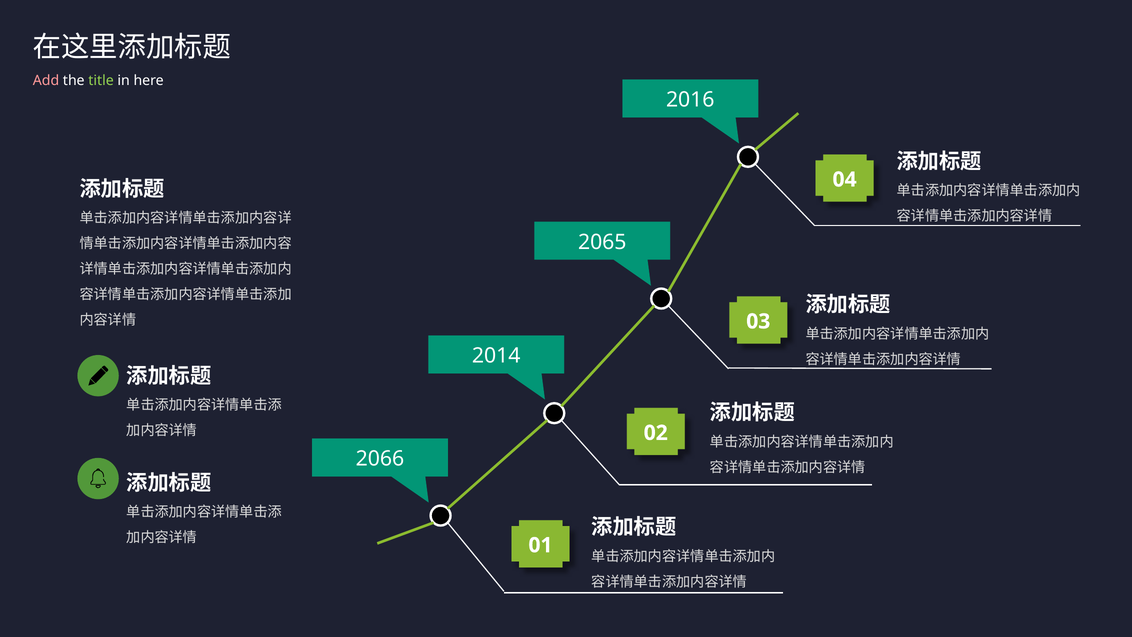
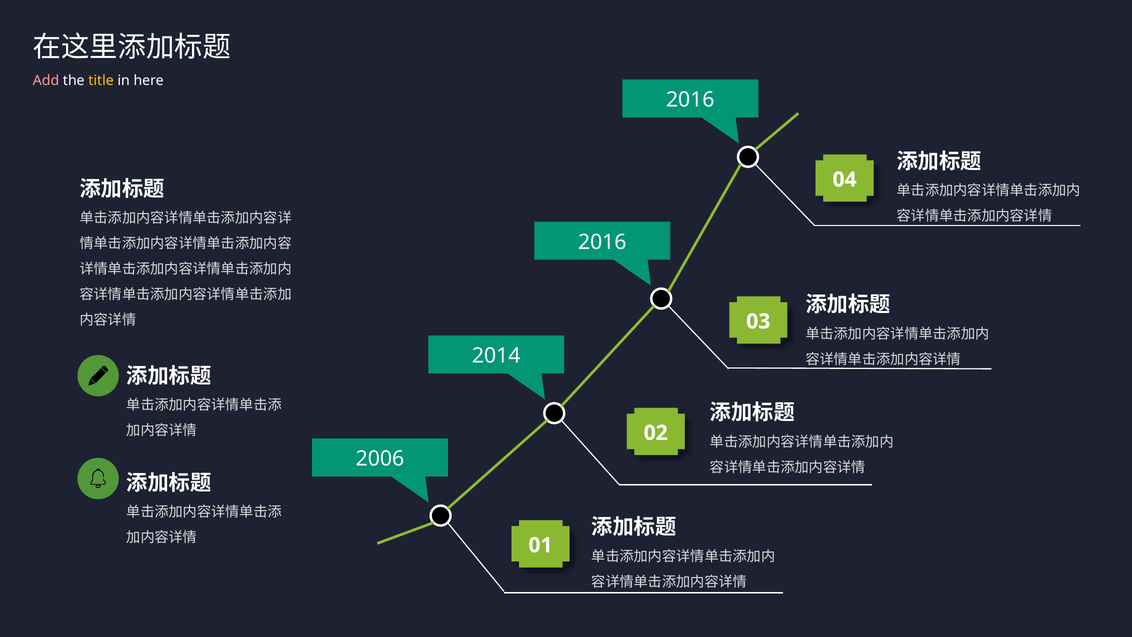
title colour: light green -> yellow (101, 81)
2065: 2065 -> 2016 (602, 242)
2066: 2066 -> 2006 (380, 459)
